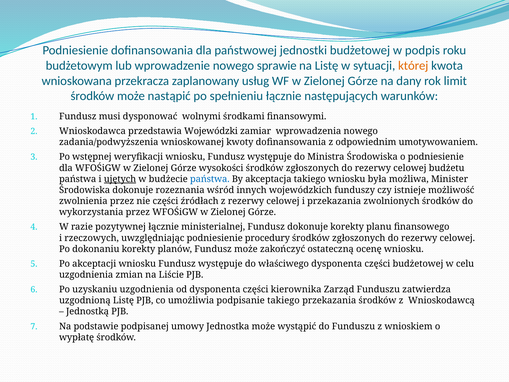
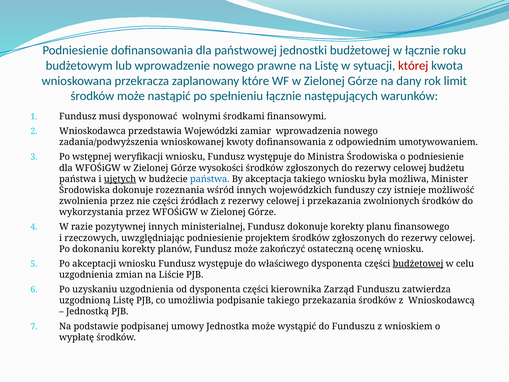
w podpis: podpis -> łącznie (423, 50)
sprawie: sprawie -> prawne (277, 66)
której colour: orange -> red (413, 66)
usług: usług -> które (256, 81)
pozytywnej łącznie: łącznie -> innych (164, 227)
procedury: procedury -> projektem (267, 238)
budżetowej underline: none -> present (418, 264)
